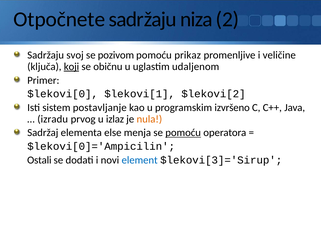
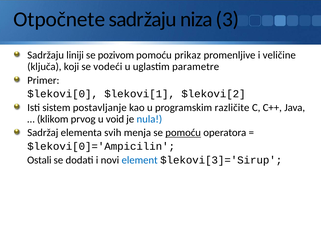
2: 2 -> 3 (227, 20)
svoj: svoj -> liniji (75, 55)
koji underline: present -> none (71, 67)
običnu: običnu -> vodeći (108, 67)
udaljenom: udaljenom -> parametre (196, 67)
izvršeno: izvršeno -> različite (232, 108)
izradu: izradu -> klikom (53, 119)
izlaz: izlaz -> void (115, 119)
nula colour: orange -> blue (149, 119)
else: else -> svih (113, 133)
